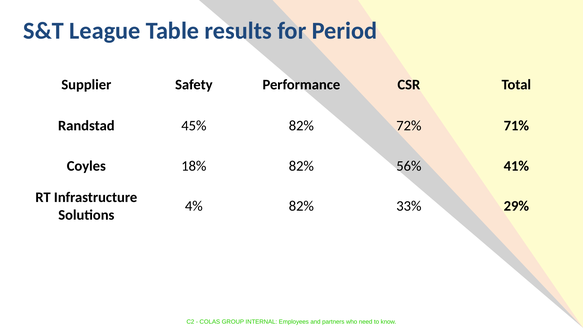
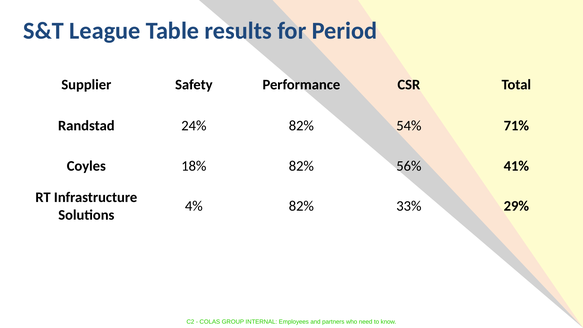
45%: 45% -> 24% (194, 126)
72%: 72% -> 54% (409, 126)
